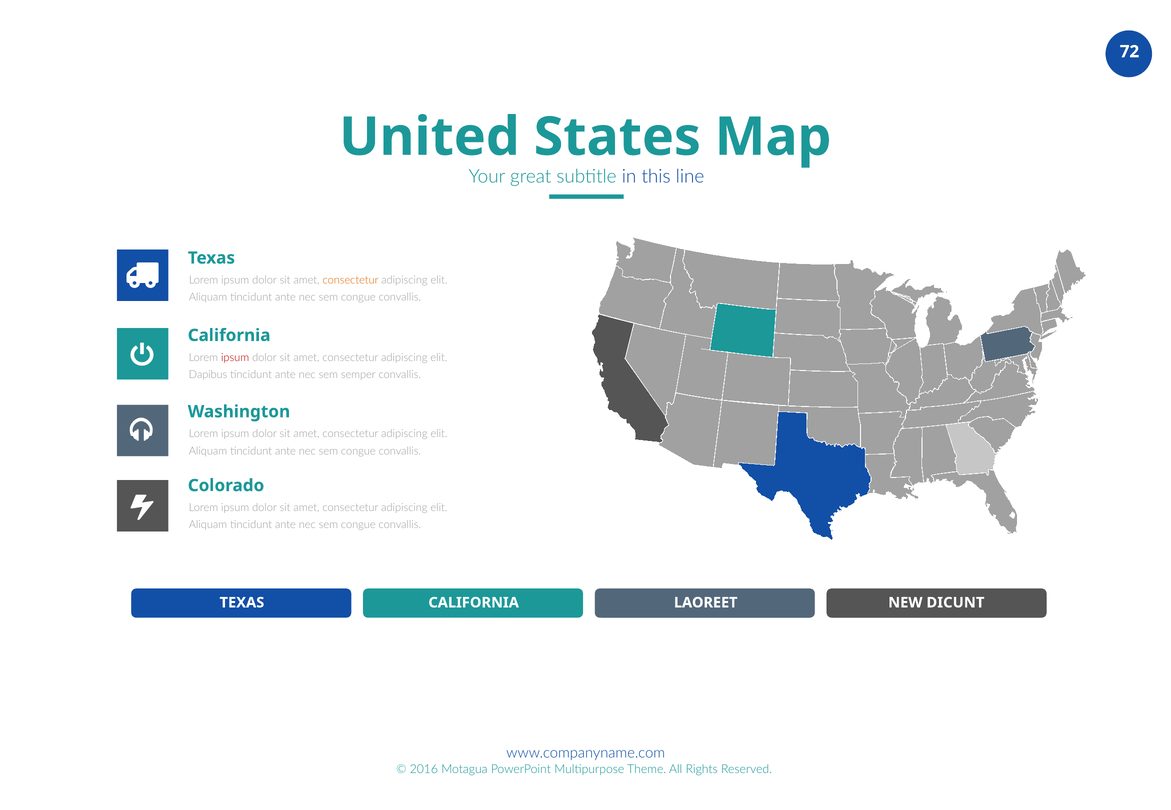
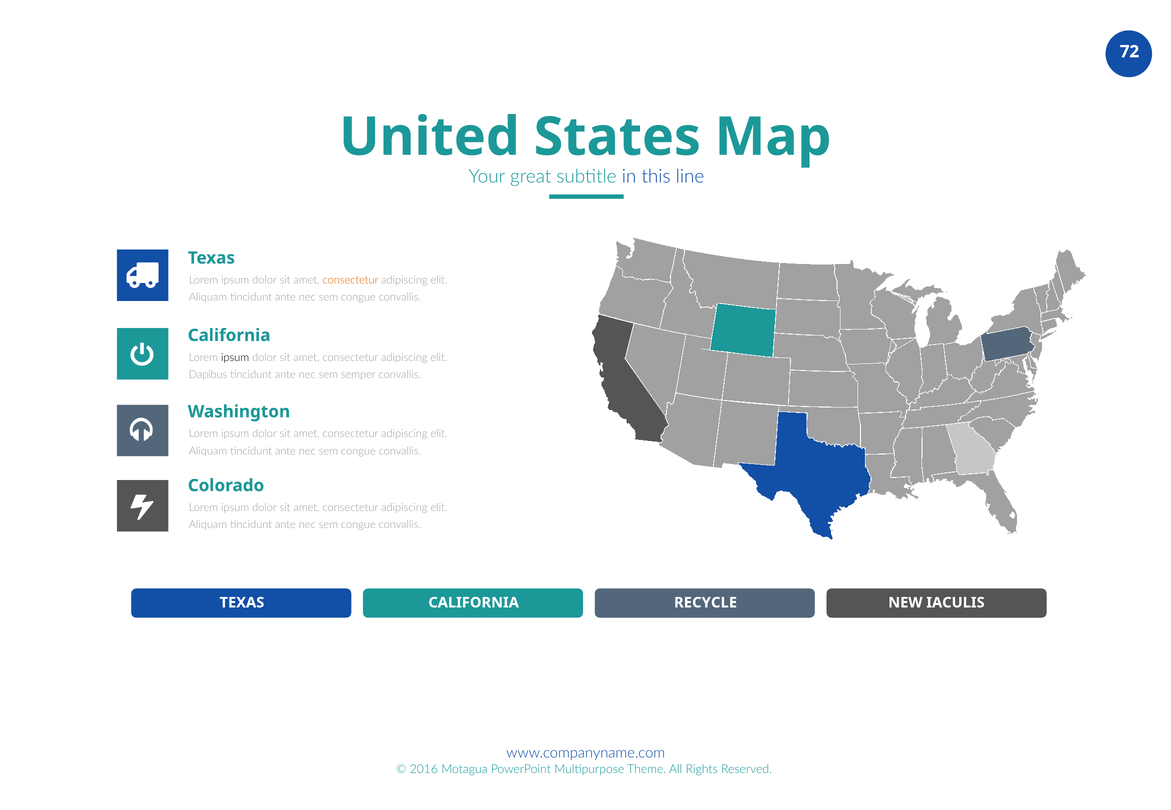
ipsum colour: red -> black (235, 358)
LAOREET: LAOREET -> RECYCLE (706, 603)
DICUNT: DICUNT -> IACULIS (956, 603)
